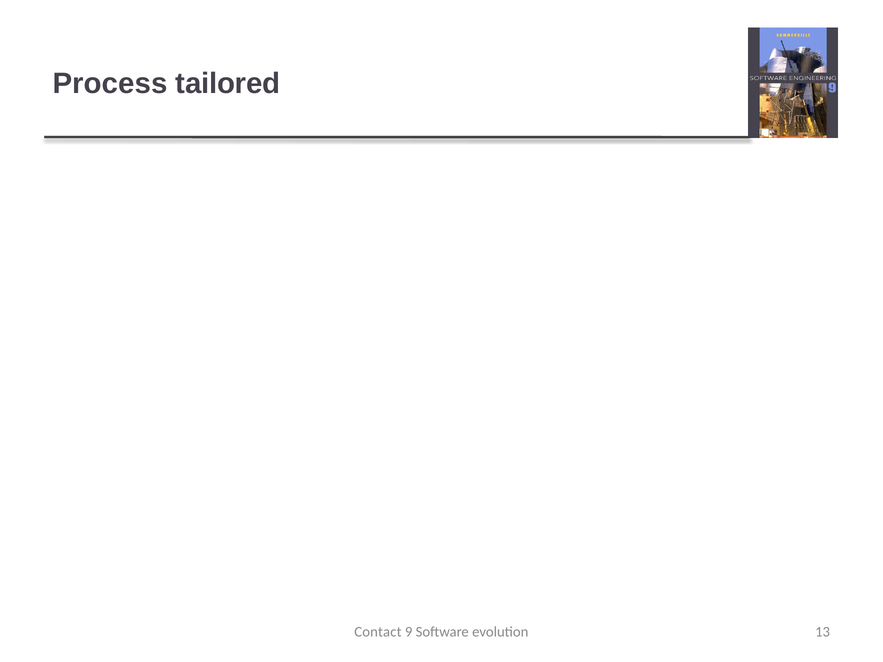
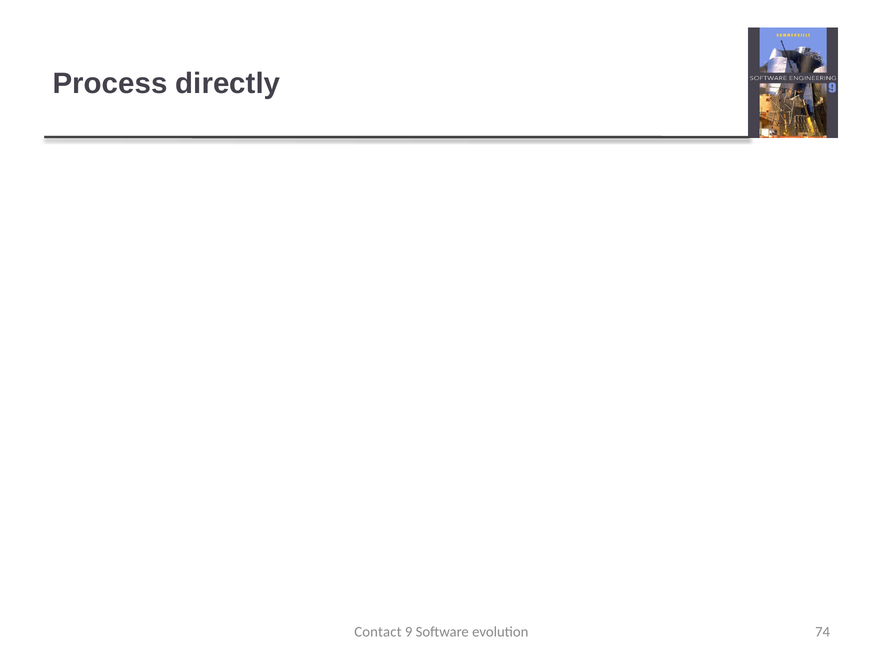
tailored: tailored -> directly (228, 84)
13: 13 -> 74 (823, 632)
